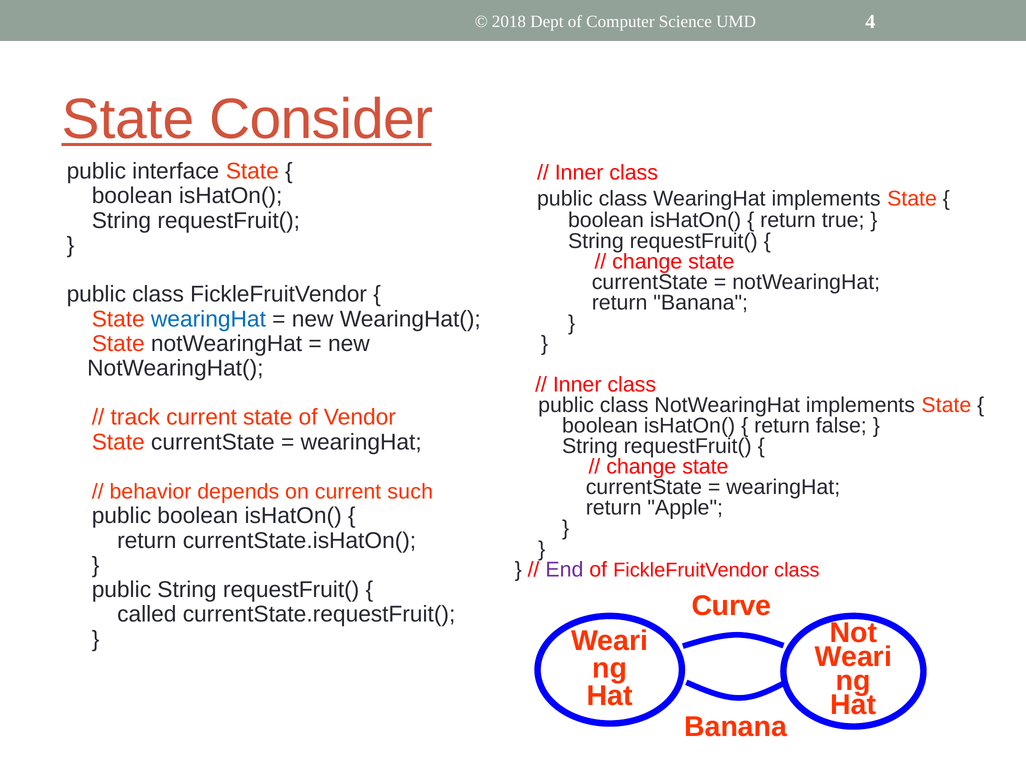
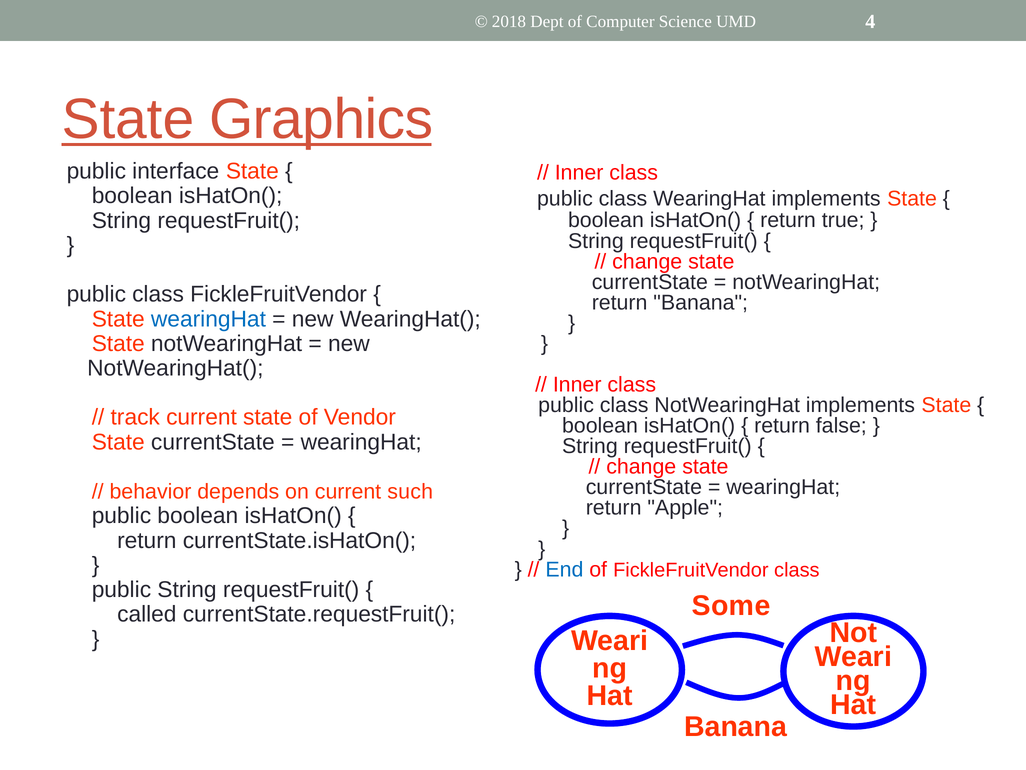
Consider: Consider -> Graphics (321, 119)
End colour: purple -> blue (564, 569)
Curve: Curve -> Some (731, 606)
